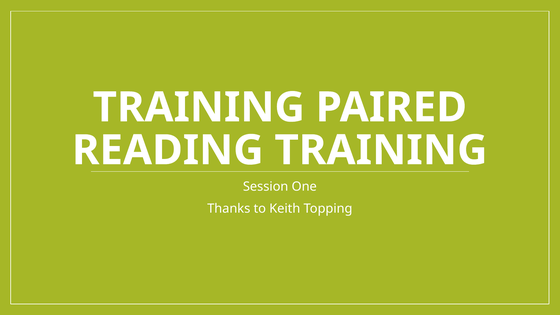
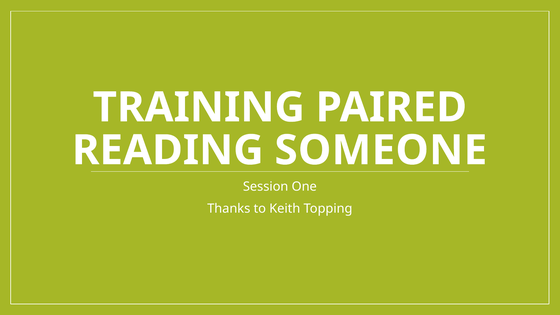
READING TRAINING: TRAINING -> SOMEONE (381, 150)
